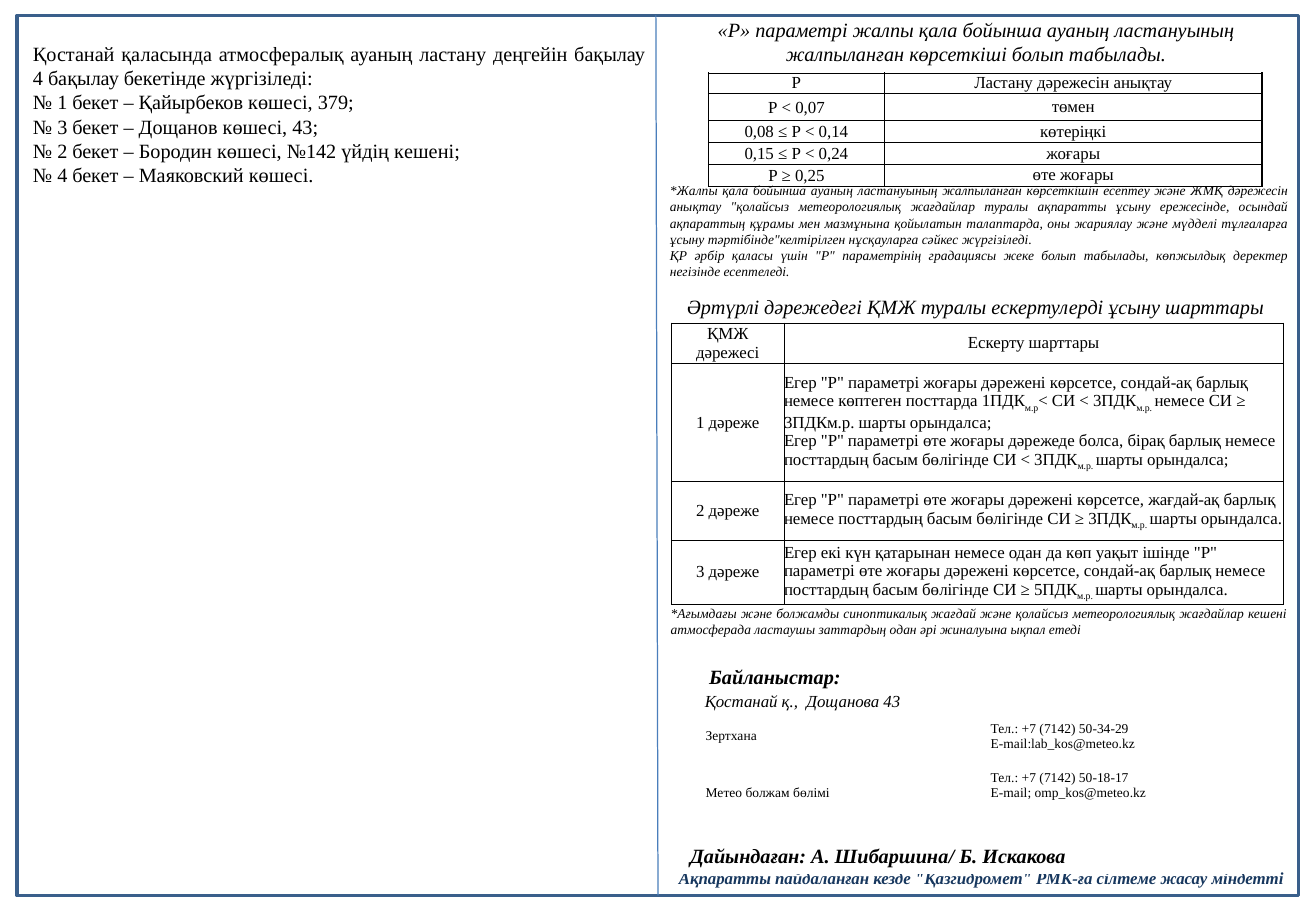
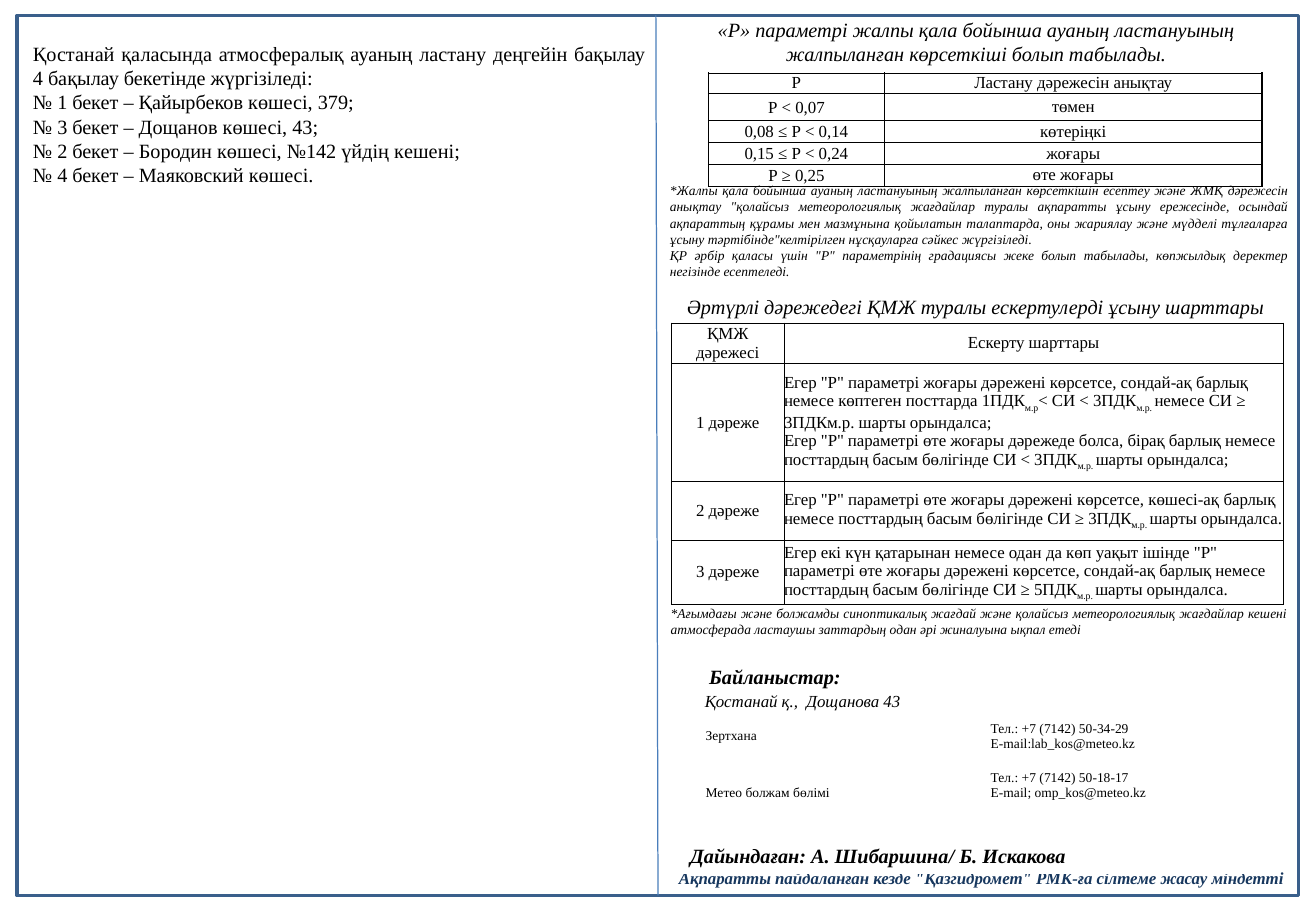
жағдай-ақ: жағдай-ақ -> көшесі-ақ (1184, 500)
